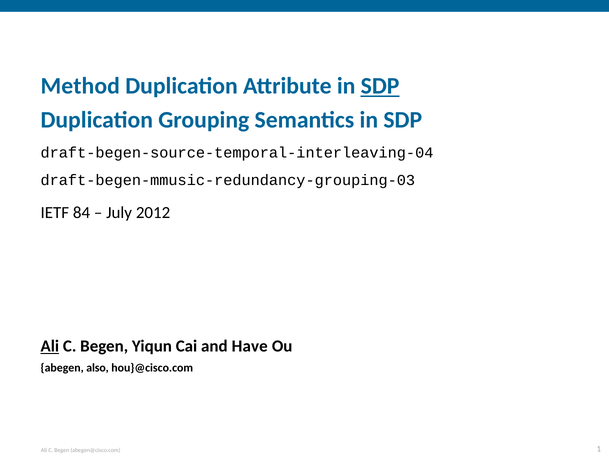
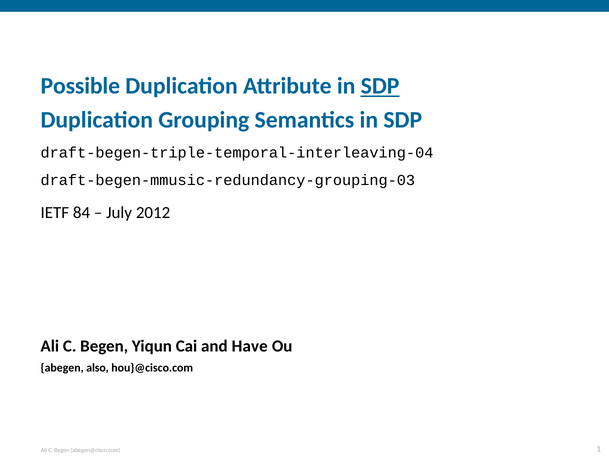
Method: Method -> Possible (80, 86)
draft-begen-source-temporal-interleaving-04: draft-begen-source-temporal-interleaving-04 -> draft-begen-triple-temporal-interleaving-04 (237, 153)
Ali underline: present -> none (50, 347)
